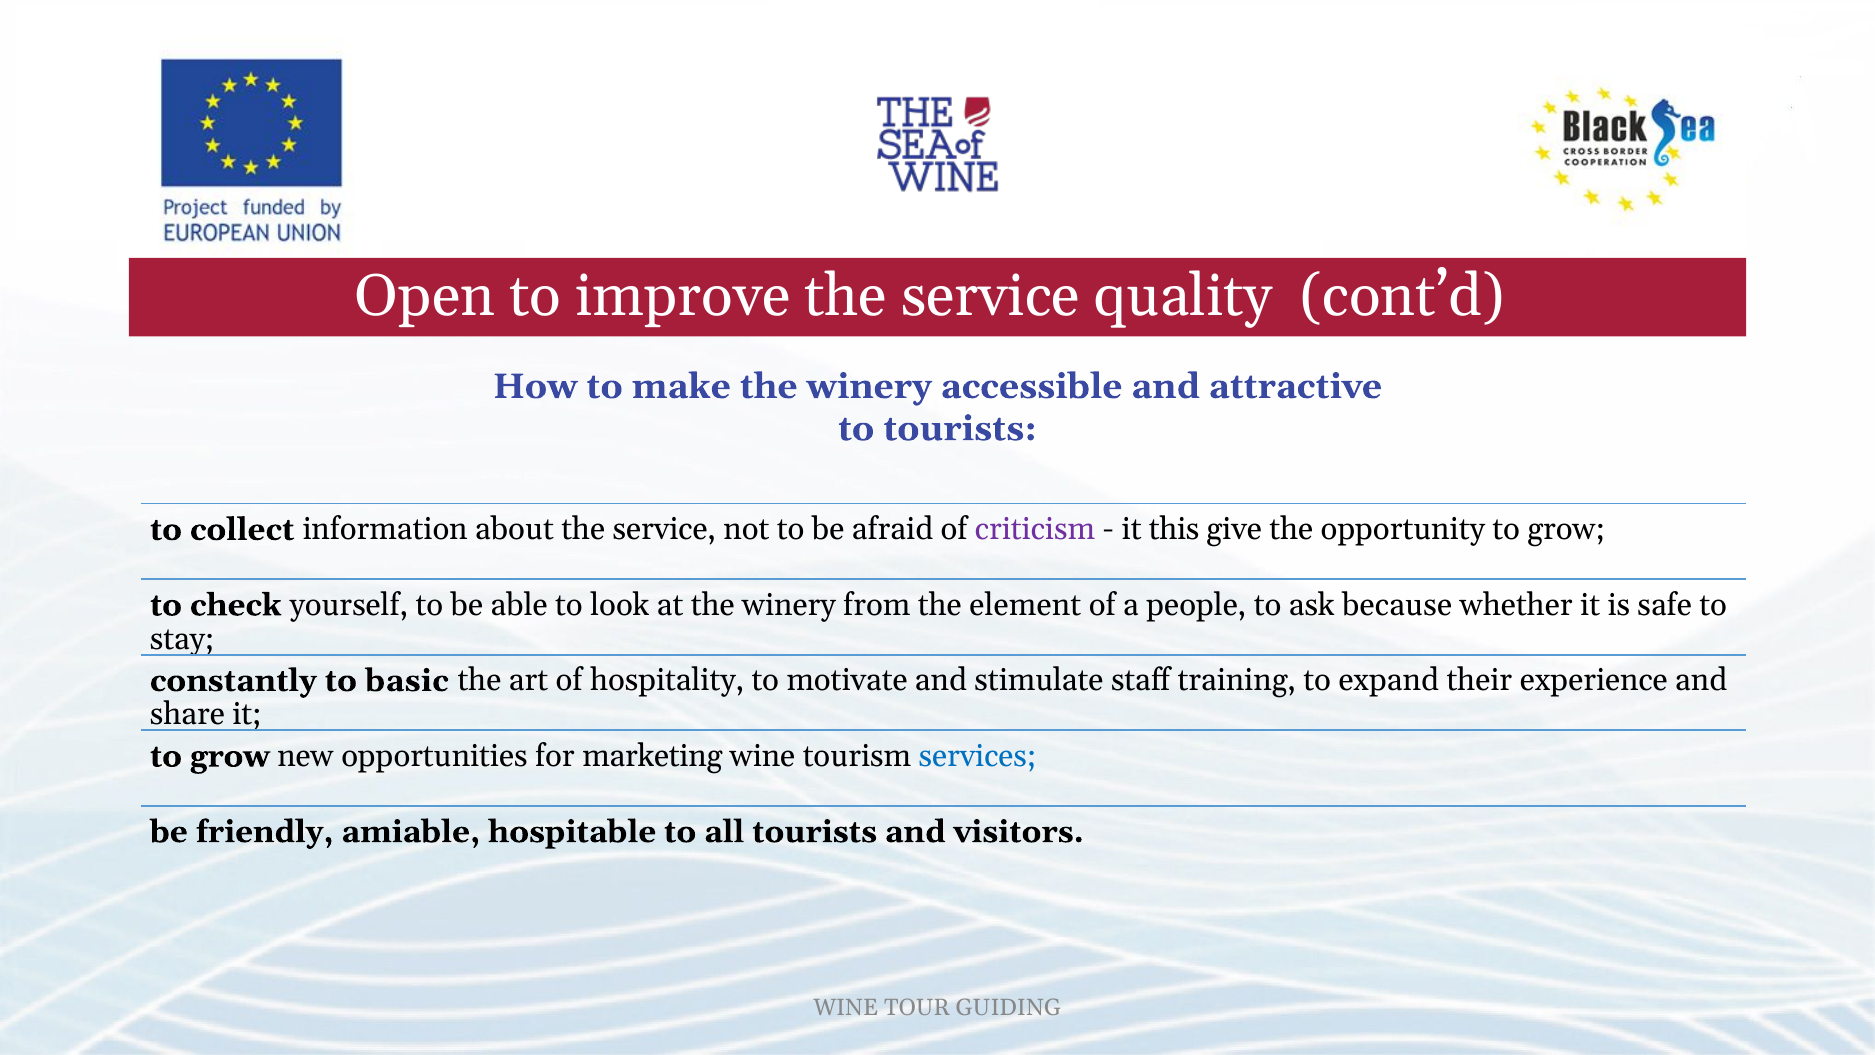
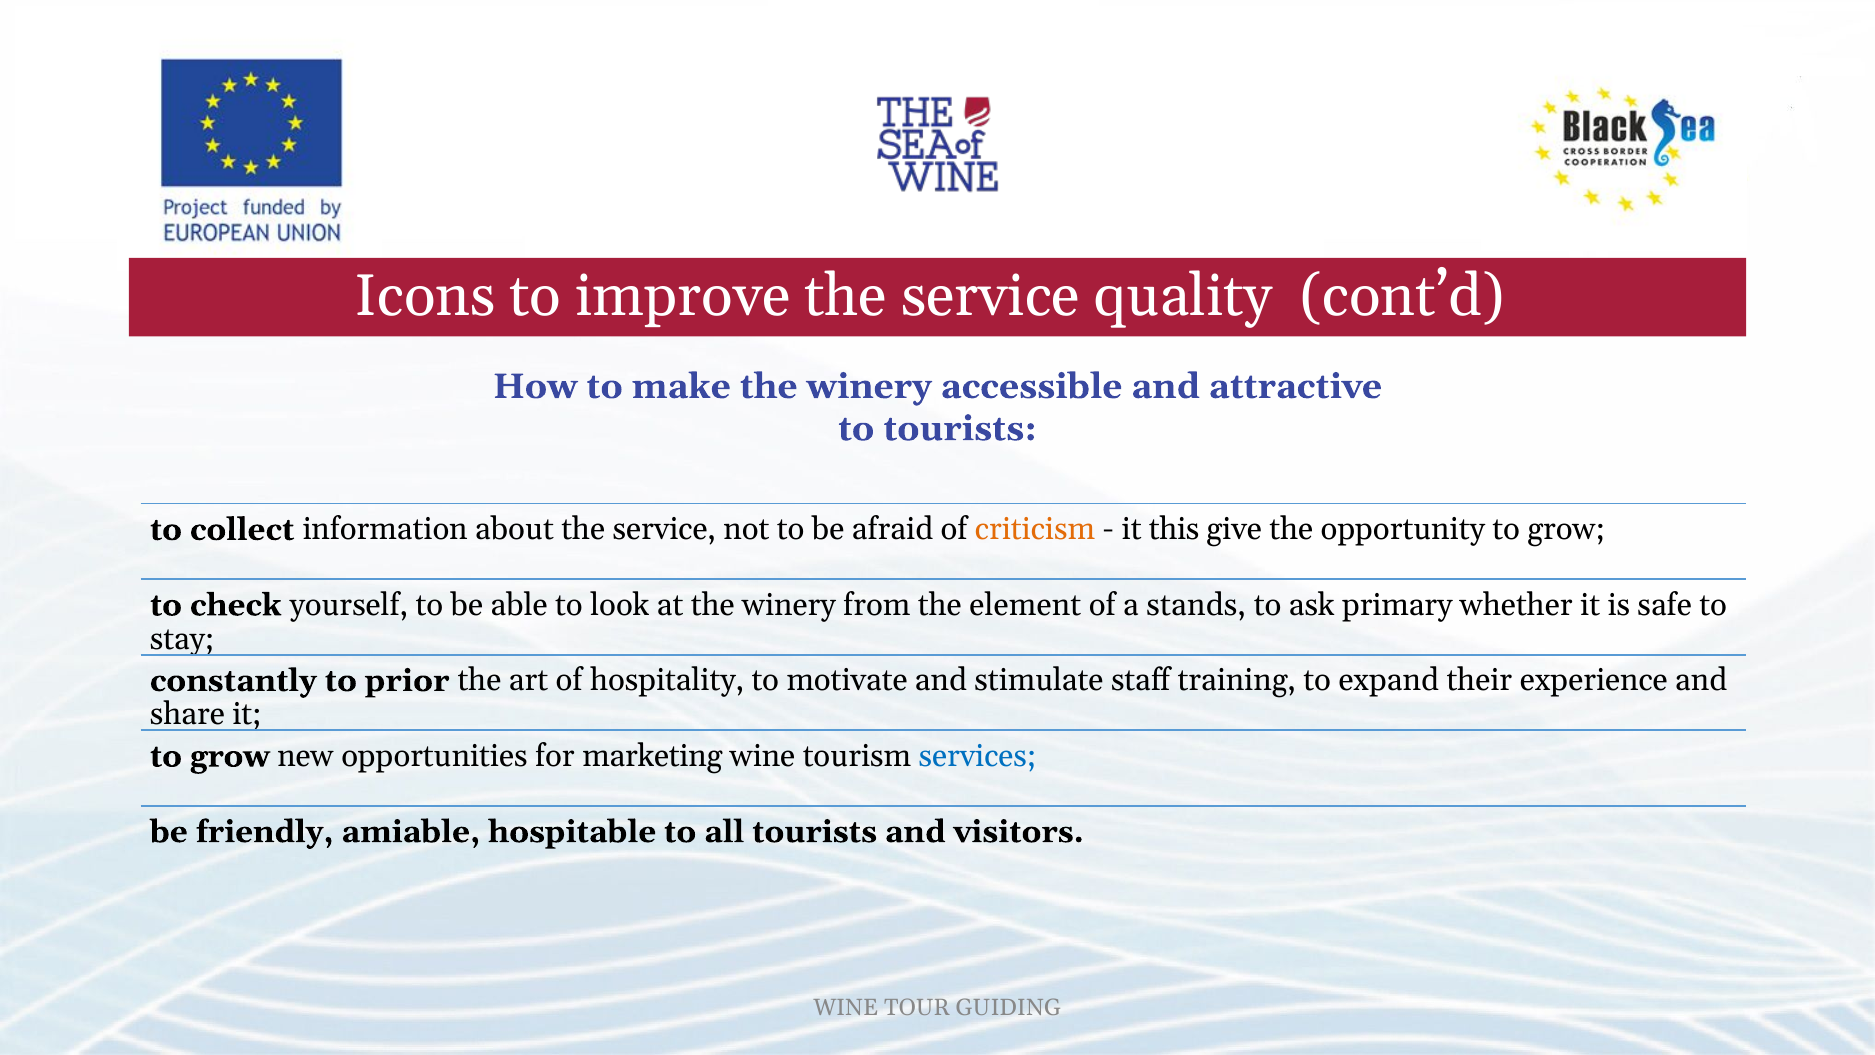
Open: Open -> Icons (425, 296)
criticism colour: purple -> orange (1035, 529)
people: people -> stands (1196, 605)
because: because -> primary (1397, 605)
basic: basic -> prior (407, 680)
